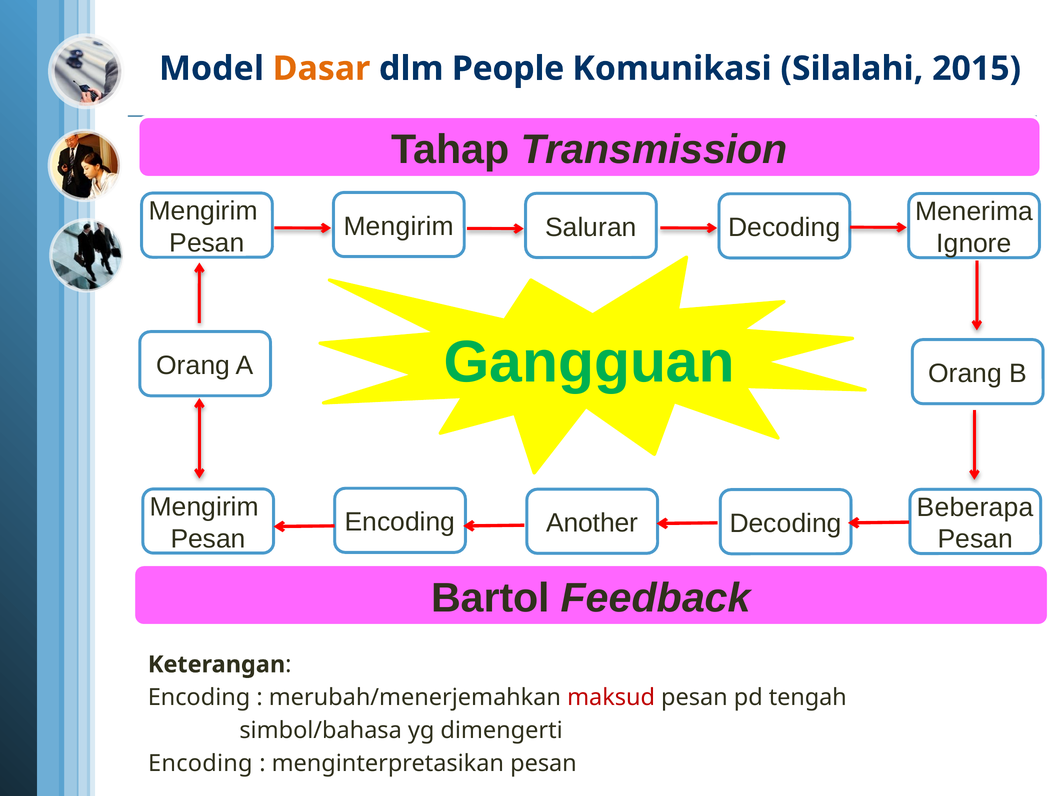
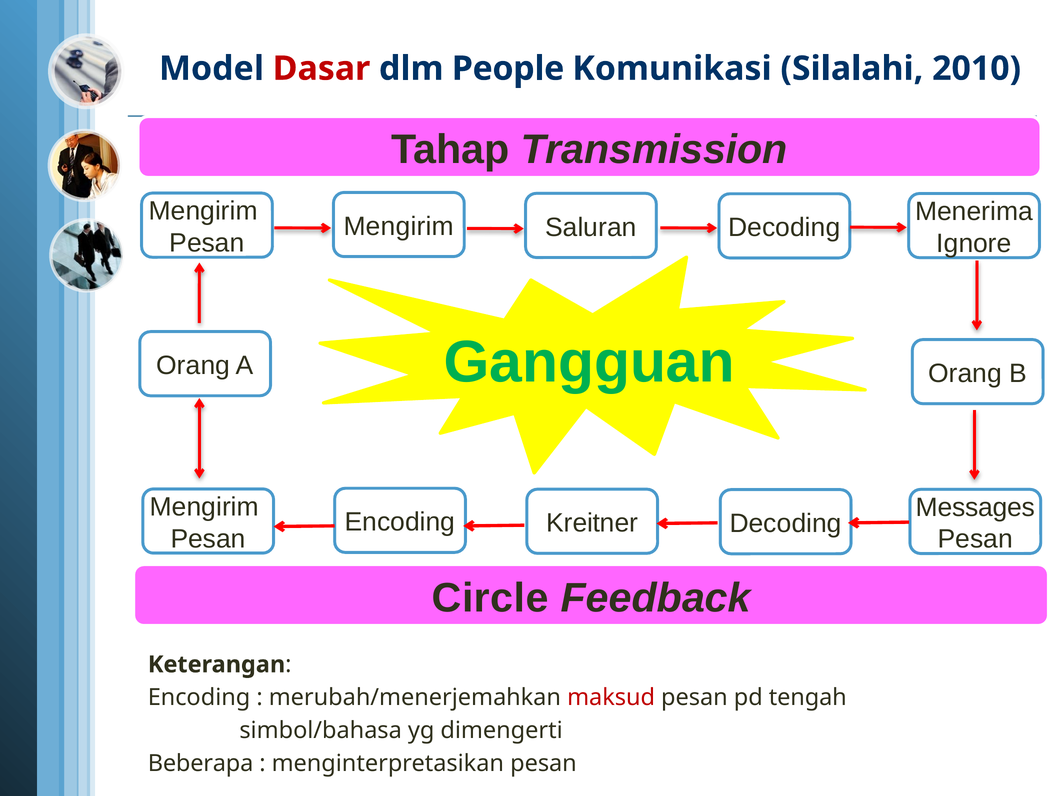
Dasar colour: orange -> red (321, 69)
2015: 2015 -> 2010 (977, 69)
Beberapa: Beberapa -> Messages (975, 507)
Another: Another -> Kreitner (592, 523)
Bartol: Bartol -> Circle (490, 598)
Encoding: Encoding -> Beberapa (201, 763)
